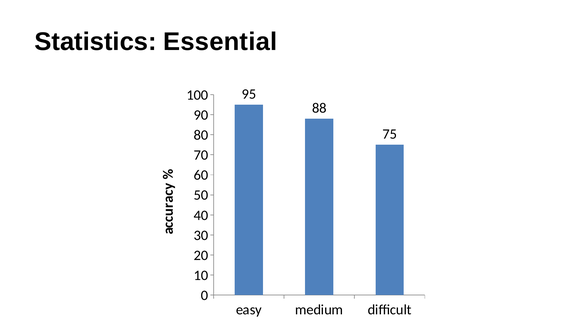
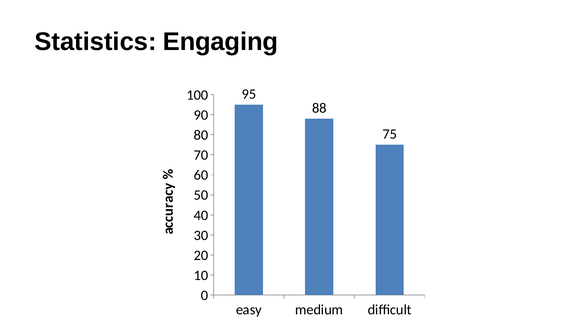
Essential: Essential -> Engaging (220, 42)
